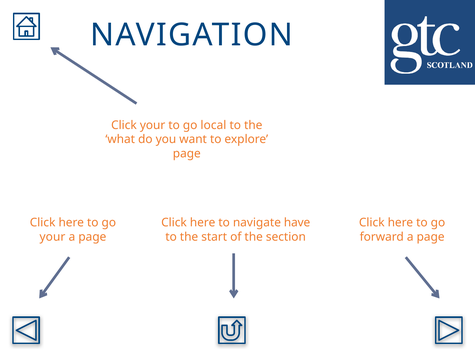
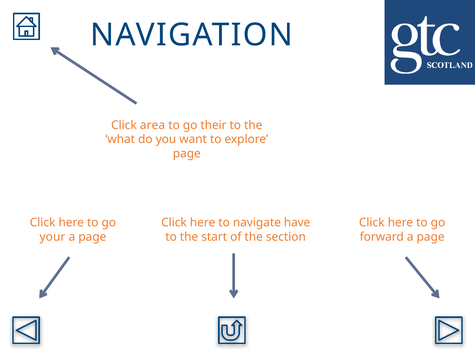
Click your: your -> area (152, 125)
local: local -> their (213, 125)
